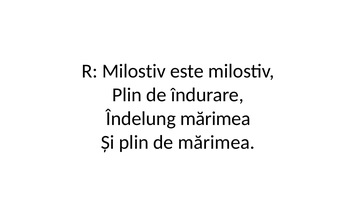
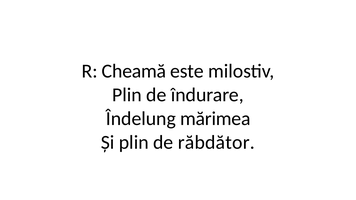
R Milostiv: Milostiv -> Cheamă (134, 71)
de mărimea: mărimea -> răbdător (216, 142)
